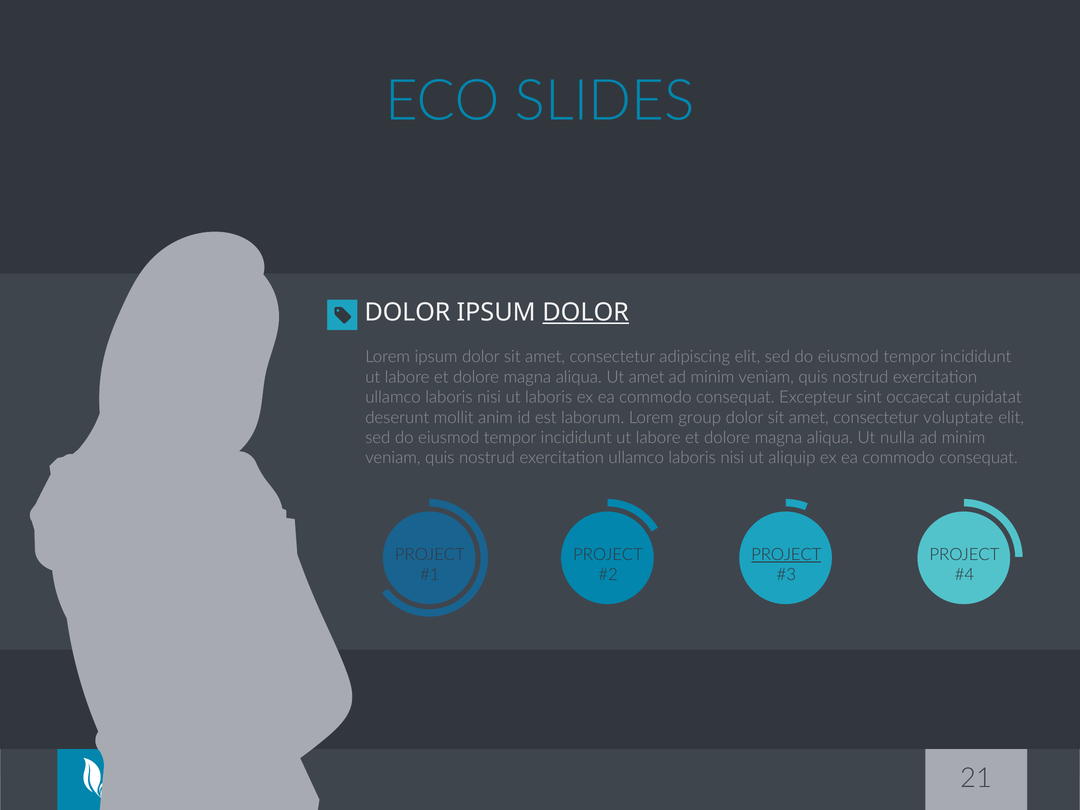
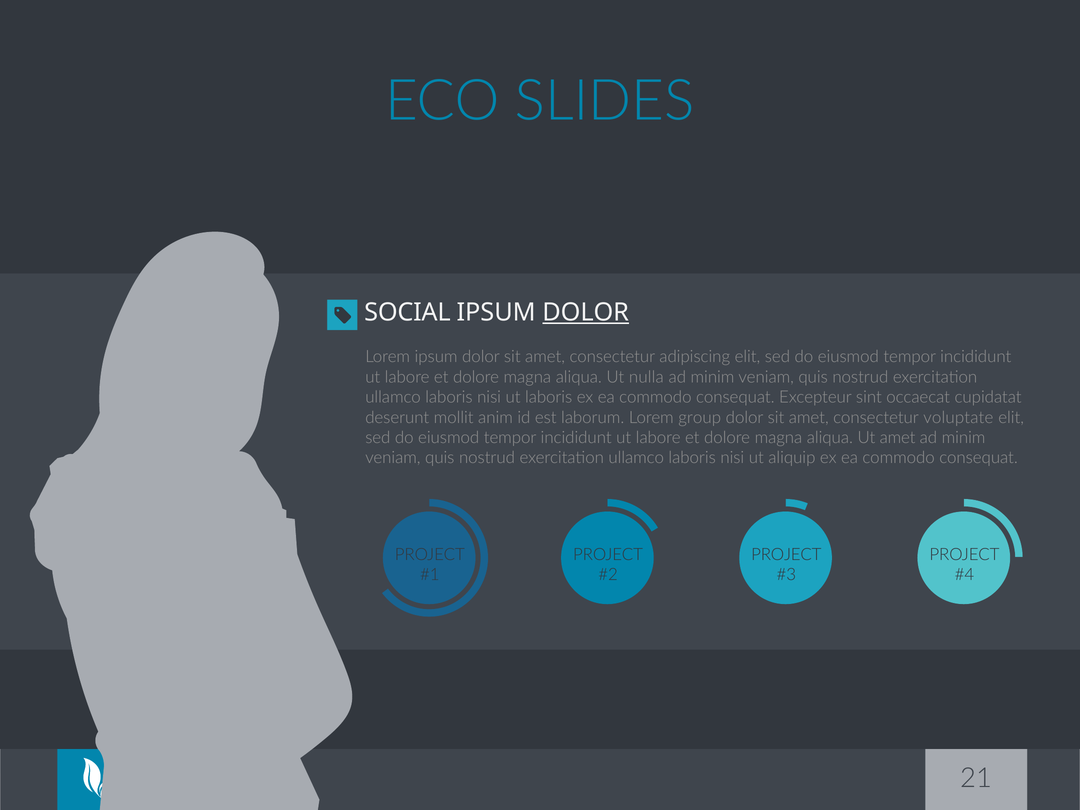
DOLOR: DOLOR -> SOCIAL (407, 312)
Ut amet: amet -> nulla (646, 377)
Ut nulla: nulla -> amet (898, 438)
PROJECT underline: present -> none (786, 555)
